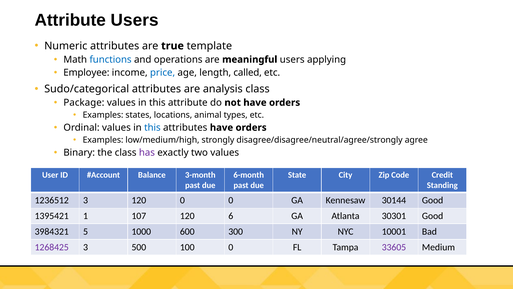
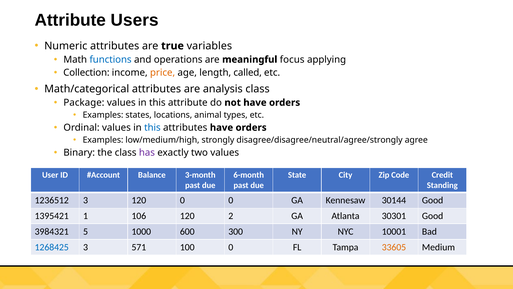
template: template -> variables (209, 46)
meaningful users: users -> focus (292, 59)
Employee: Employee -> Collection (86, 73)
price colour: blue -> orange (163, 73)
Sudo/categorical: Sudo/categorical -> Math/categorical (87, 89)
107: 107 -> 106 (139, 216)
6: 6 -> 2 (231, 216)
1268425 colour: purple -> blue (52, 247)
500: 500 -> 571 (139, 247)
33605 colour: purple -> orange (394, 247)
